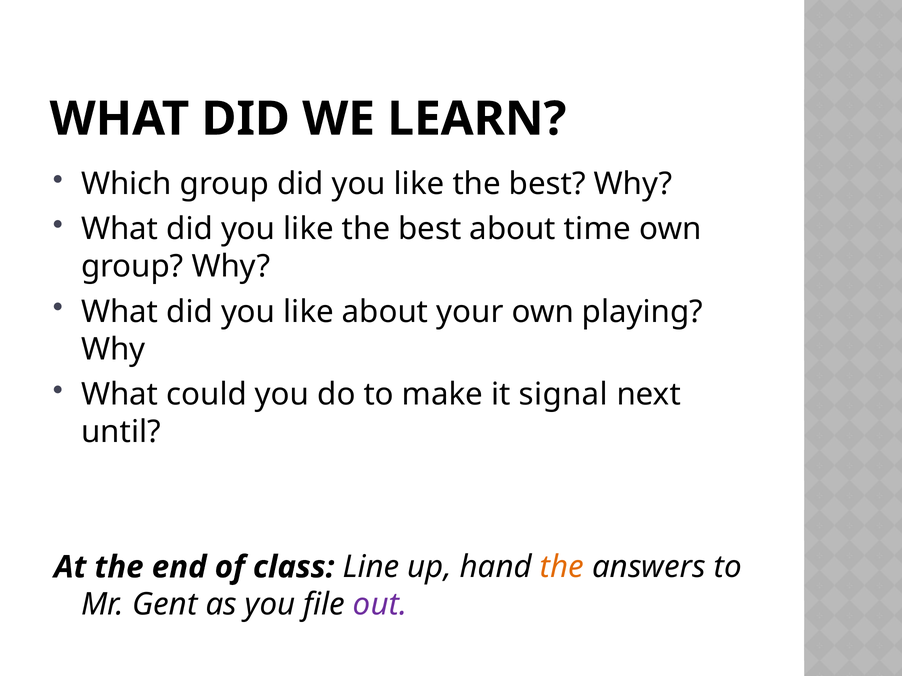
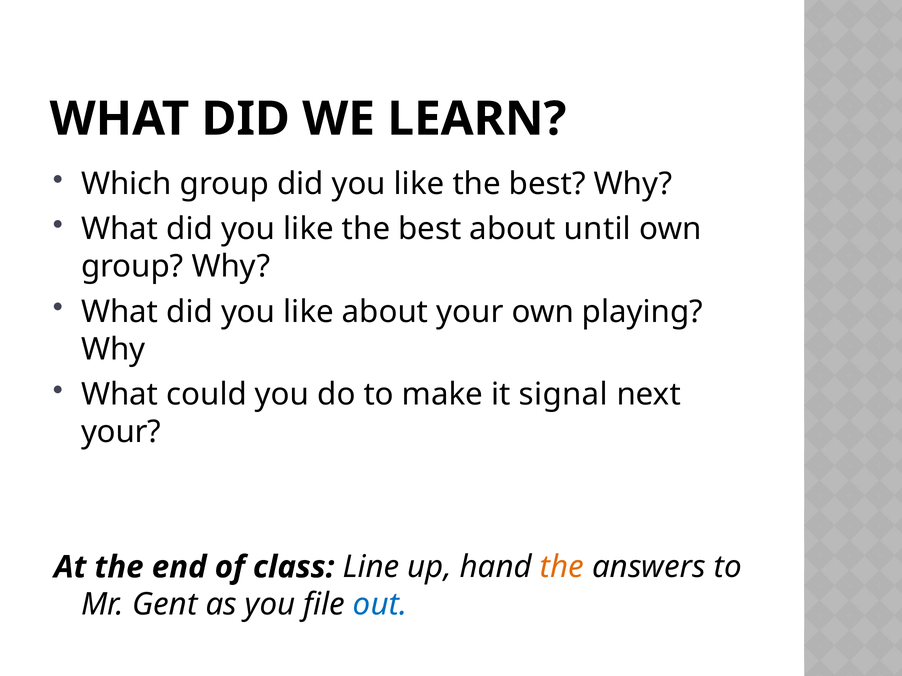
time: time -> until (597, 229)
until: until -> your (121, 432)
out colour: purple -> blue (380, 605)
